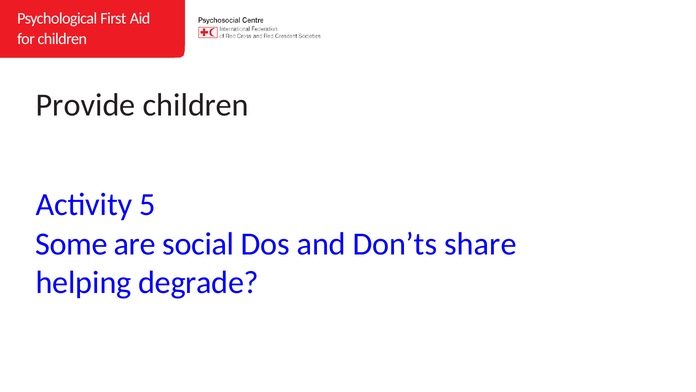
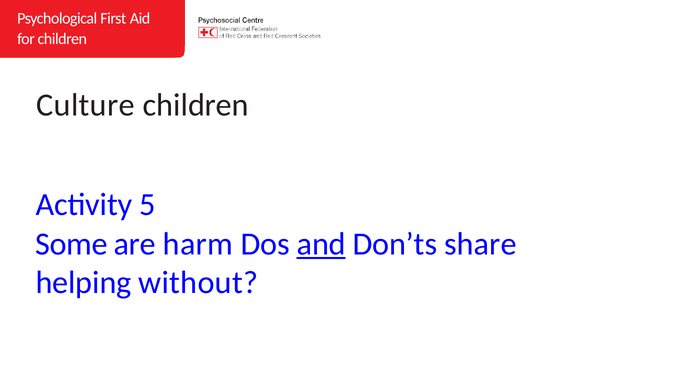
Provide: Provide -> Culture (85, 105)
social: social -> harm (198, 244)
and underline: none -> present (321, 244)
degrade: degrade -> without (198, 282)
